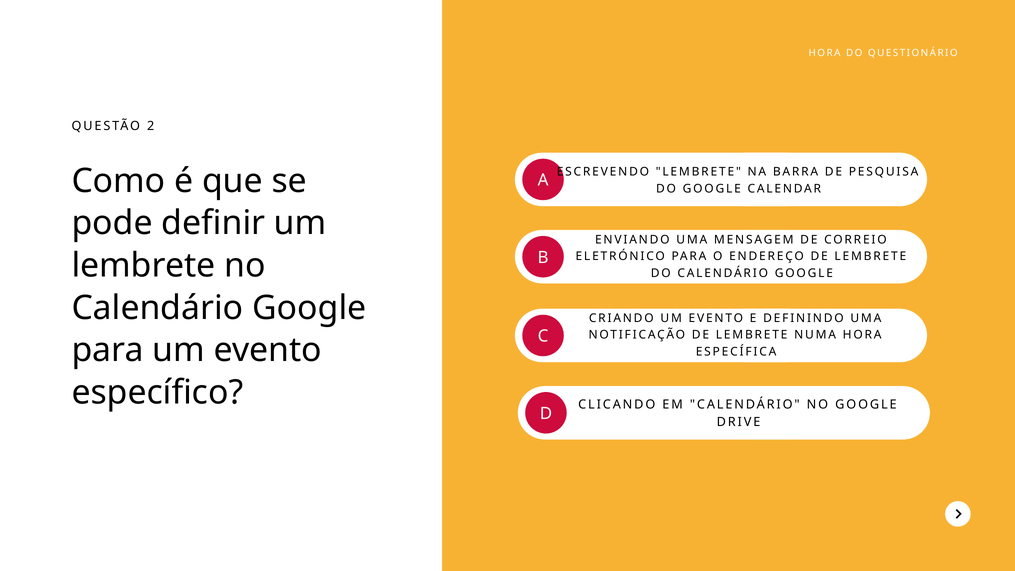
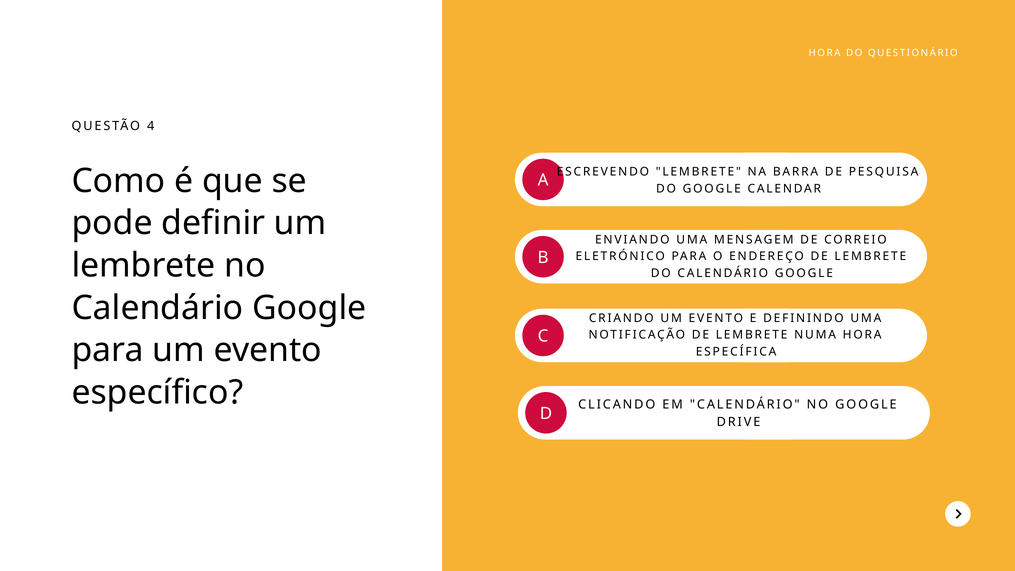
2: 2 -> 4 (151, 126)
